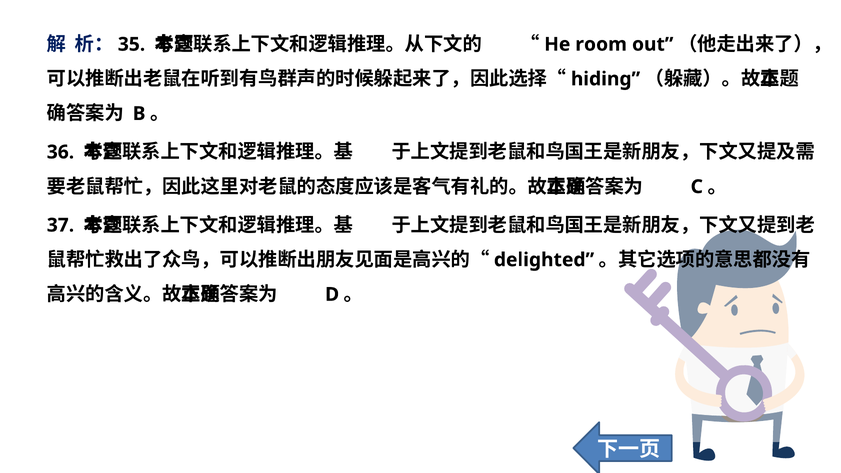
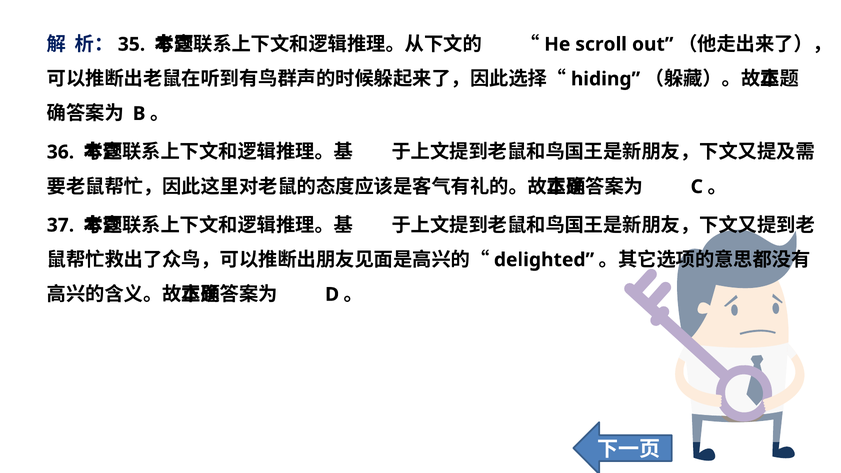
room: room -> scroll (601, 44)
